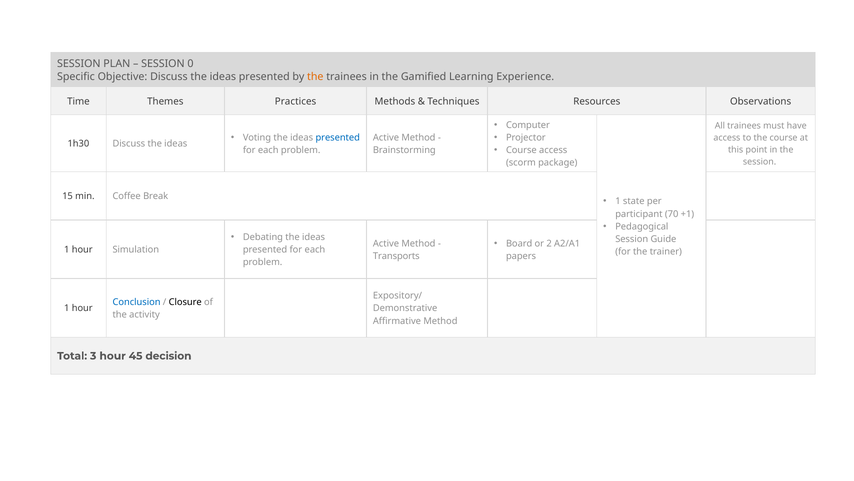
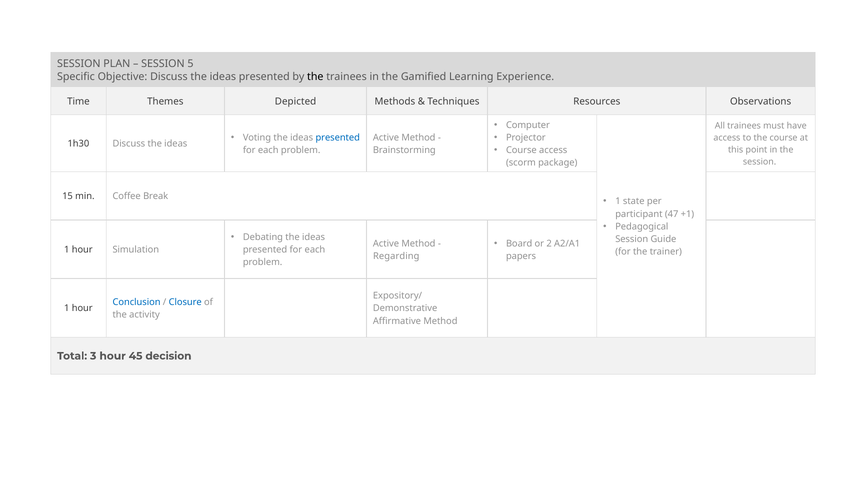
0: 0 -> 5 (190, 64)
the colour: orange -> black (315, 77)
Practices: Practices -> Depicted (296, 101)
70: 70 -> 47 (672, 214)
Transports: Transports -> Regarding (396, 256)
Closure colour: black -> blue (185, 302)
